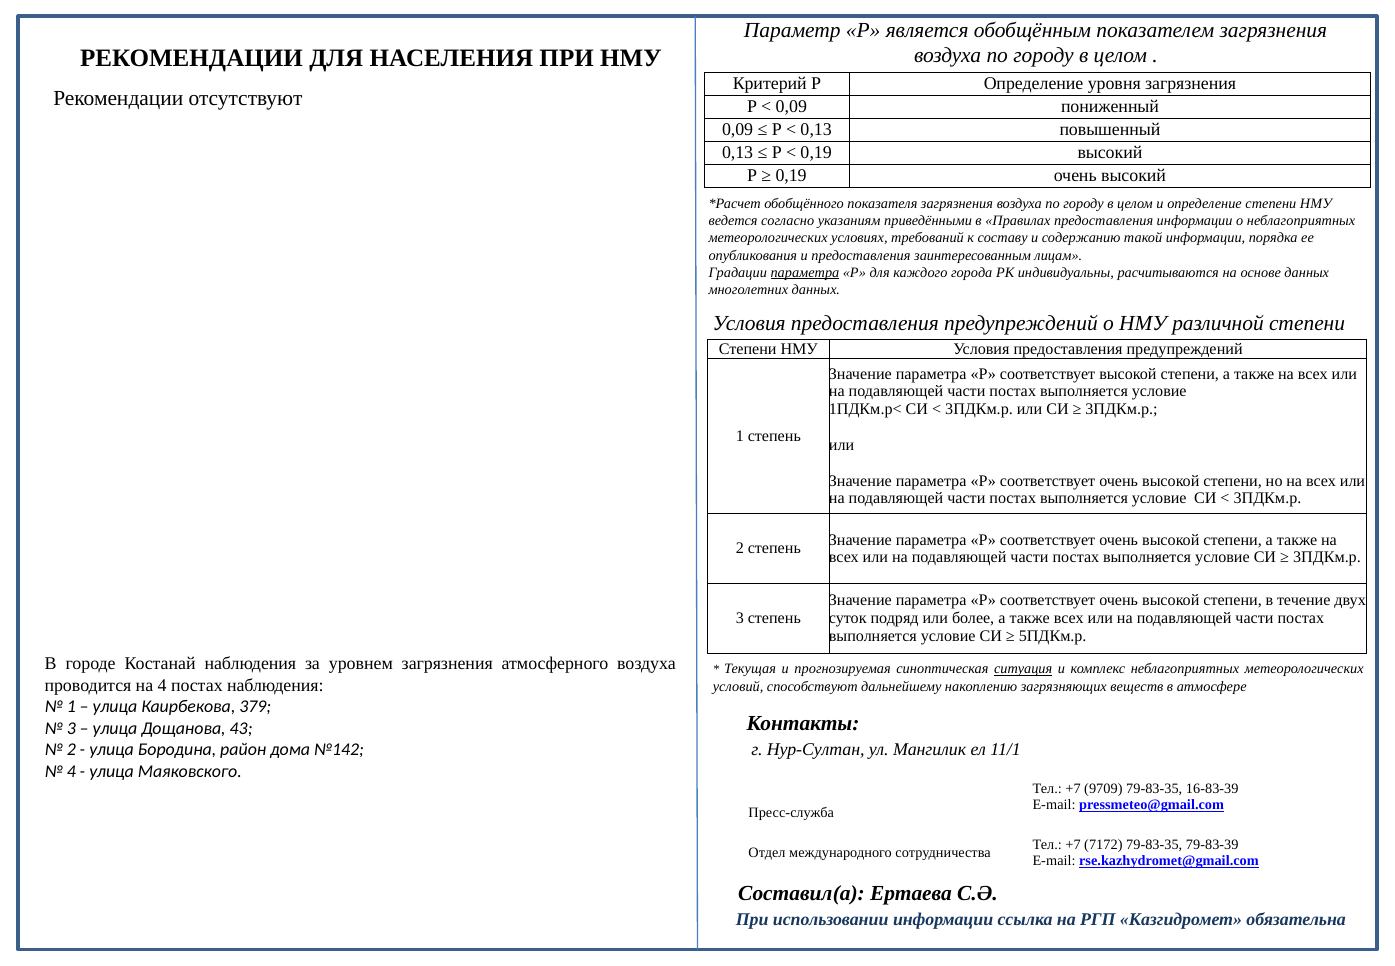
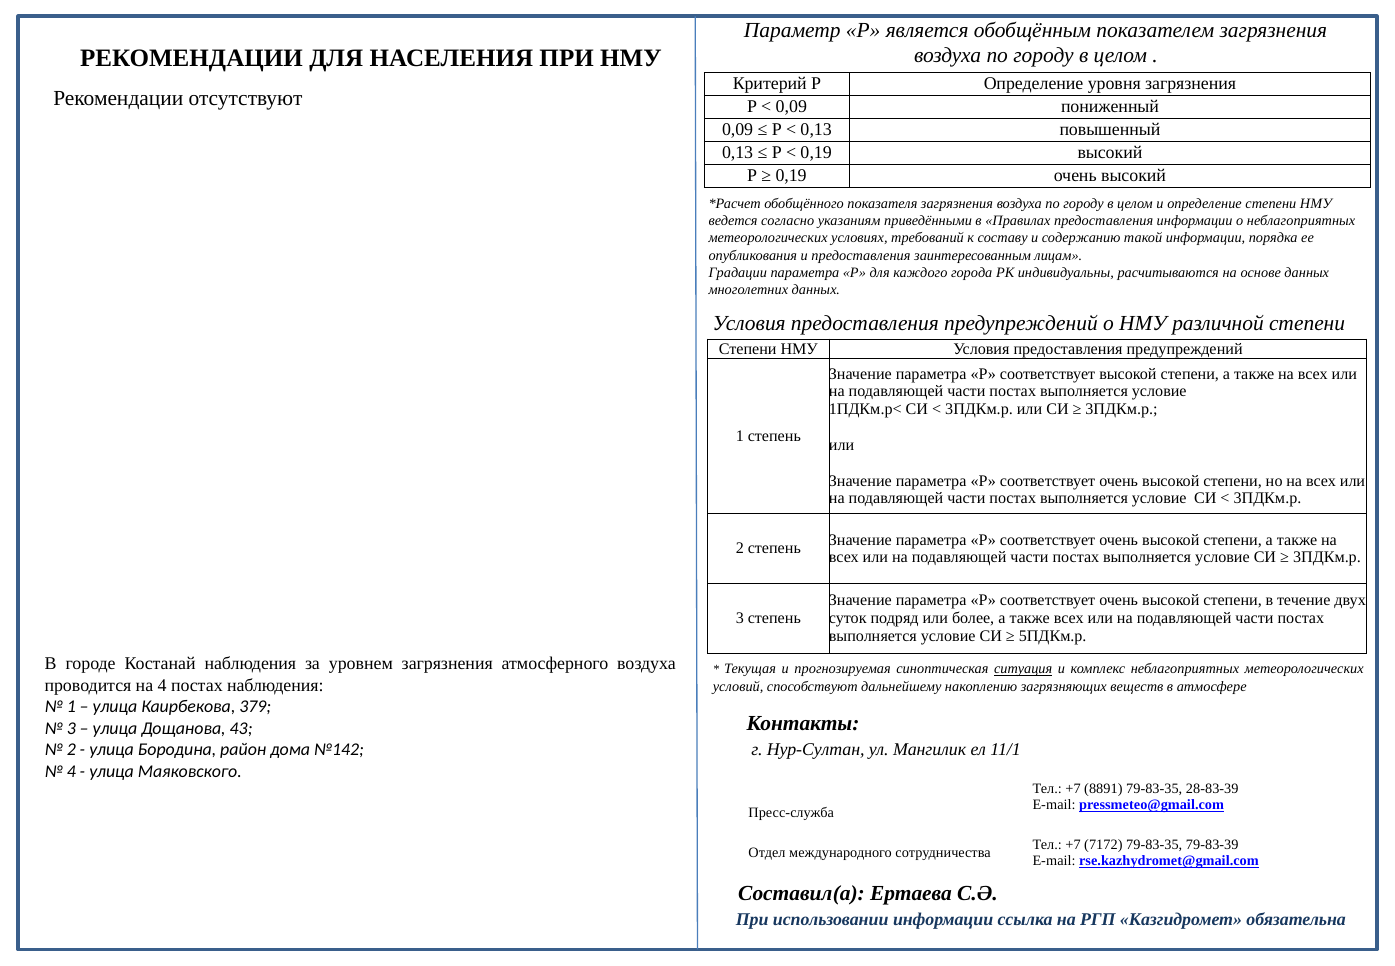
параметра underline: present -> none (805, 272)
9709: 9709 -> 8891 (1103, 789)
16-83-39: 16-83-39 -> 28-83-39 (1212, 789)
